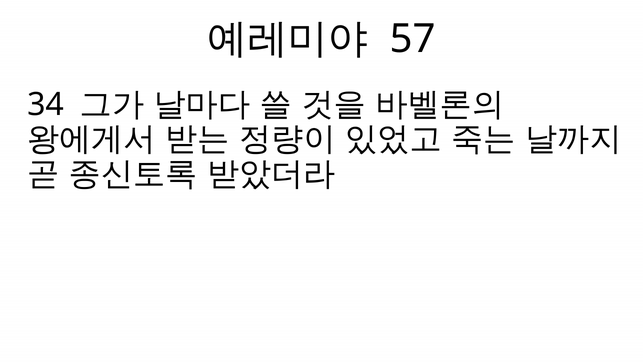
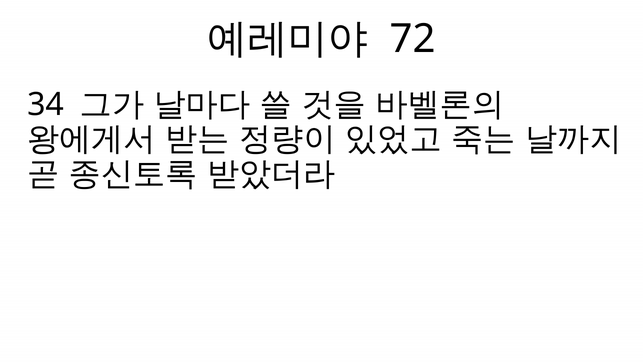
57: 57 -> 72 (413, 39)
